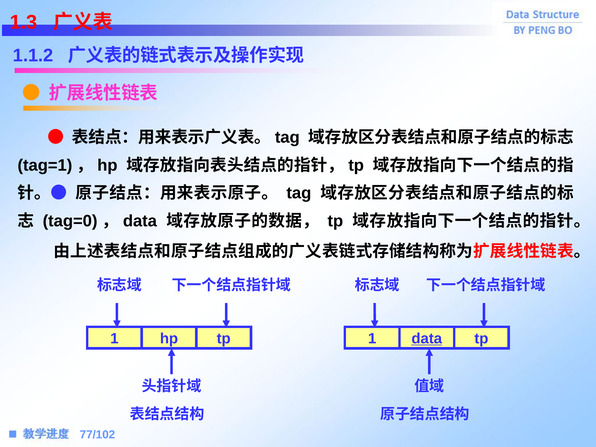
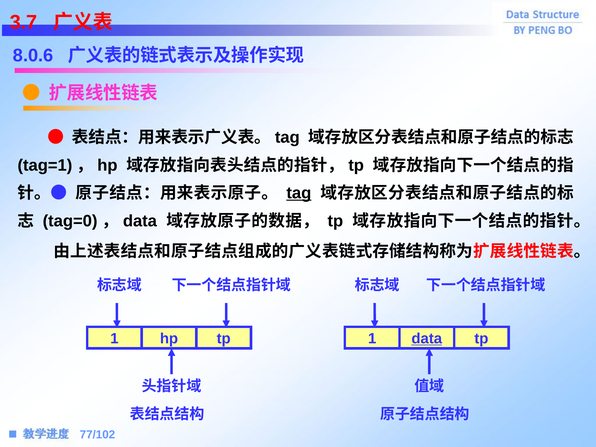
1.3: 1.3 -> 3.7 (23, 22)
1.1.2: 1.1.2 -> 8.0.6 (33, 56)
tag underline: none -> present (299, 193)
